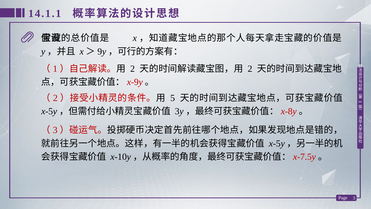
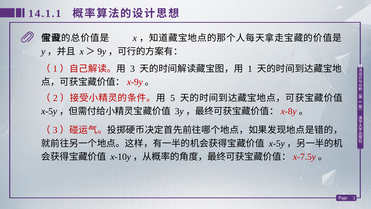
2: 2 -> 3 (133, 69)
2: 2 -> 1 (250, 69)
